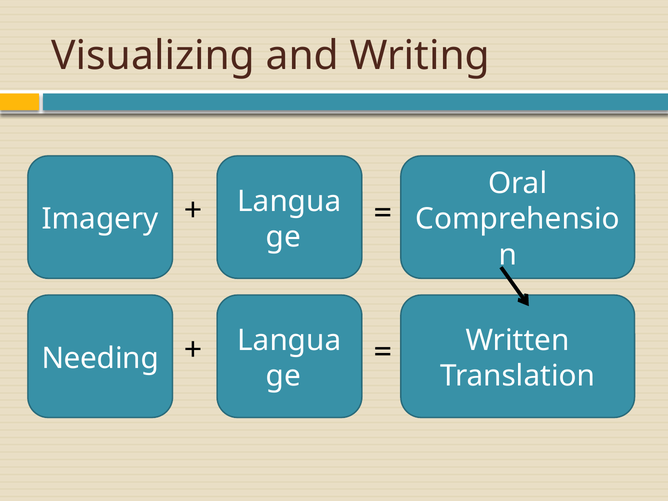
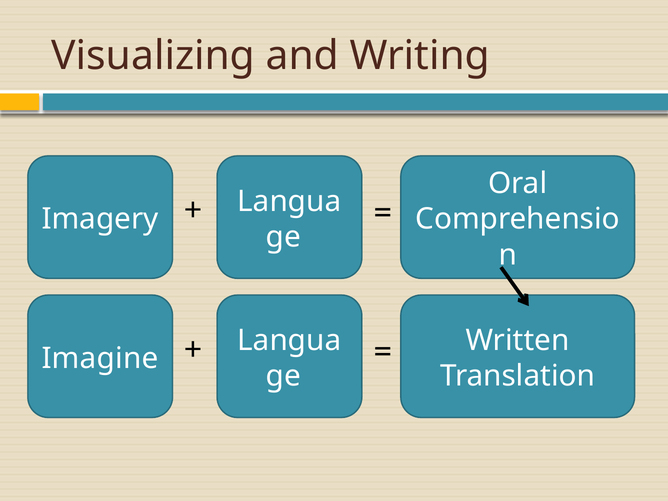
Needing: Needing -> Imagine (100, 358)
